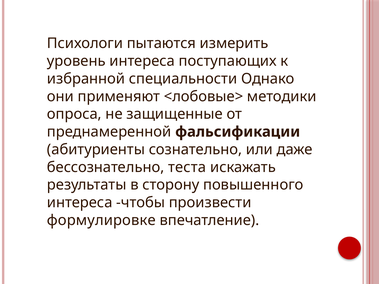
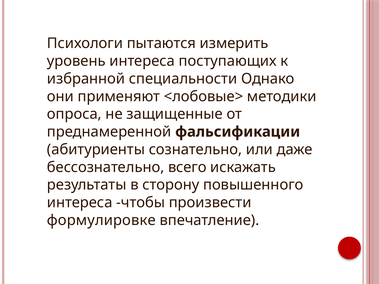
теста: теста -> всего (187, 167)
